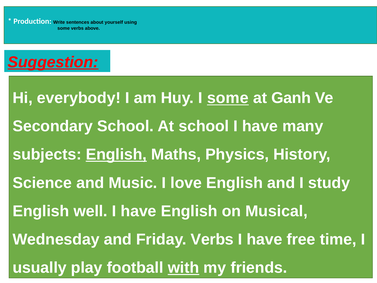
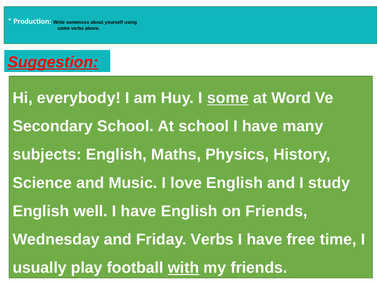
Ganh: Ganh -> Word (291, 98)
English underline: present -> none (116, 154)
on Musical: Musical -> Friends (276, 211)
